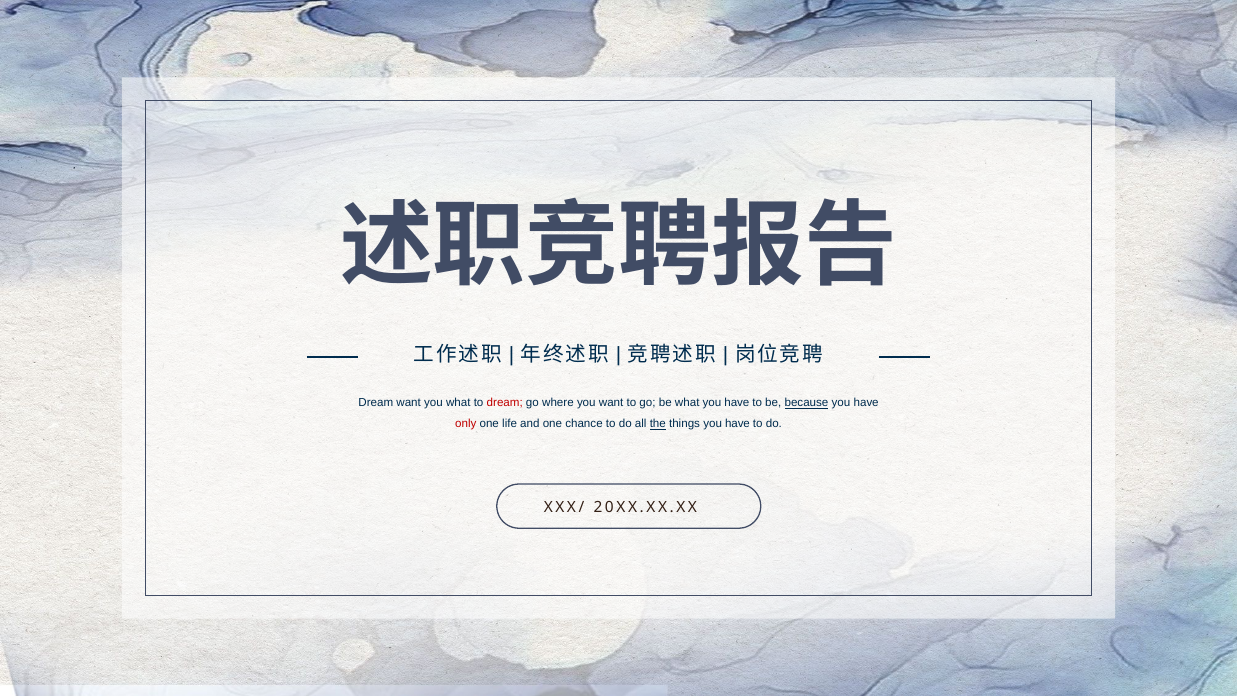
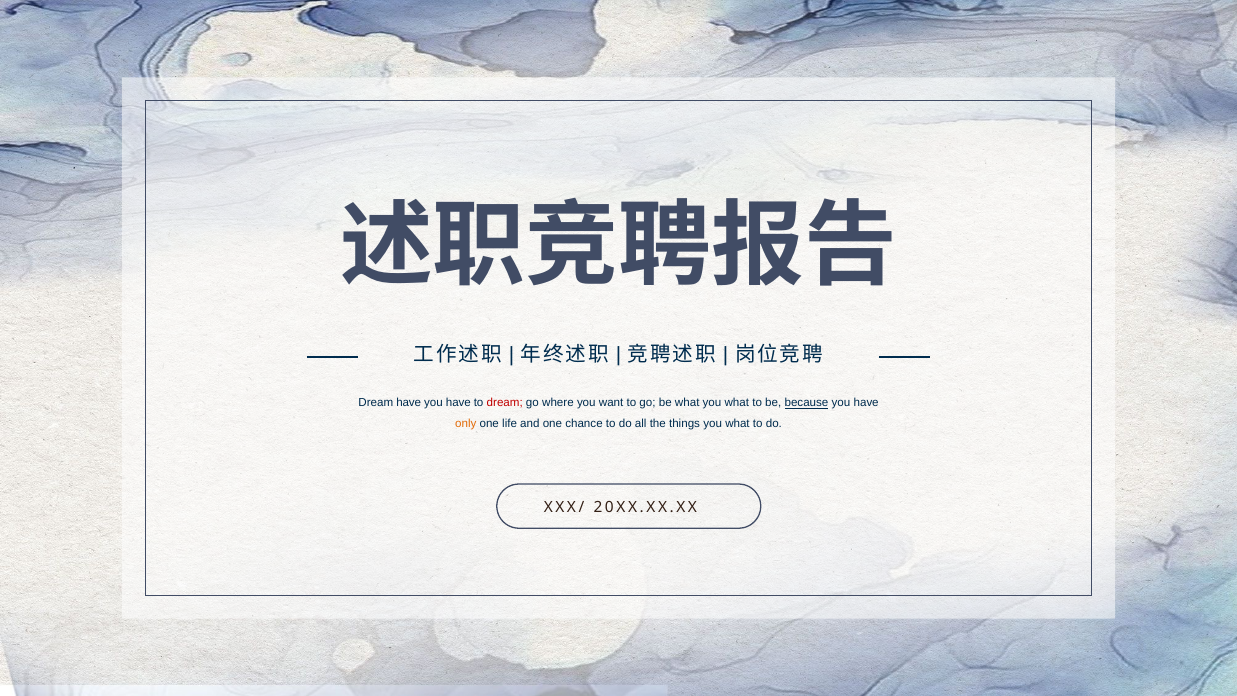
Dream want: want -> have (409, 403)
what: what -> have (458, 403)
what you have: have -> what (737, 403)
only colour: red -> orange (466, 424)
the underline: present -> none (658, 424)
things you have: have -> what (737, 424)
